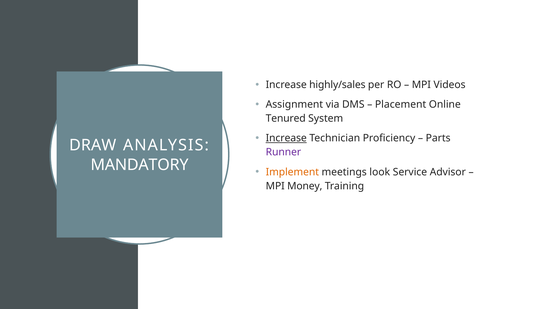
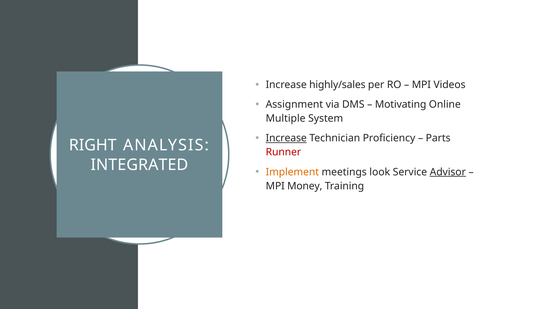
Placement: Placement -> Motivating (401, 104)
Tenured: Tenured -> Multiple (286, 118)
DRAW: DRAW -> RIGHT (93, 145)
Runner colour: purple -> red (283, 152)
MANDATORY: MANDATORY -> INTEGRATED (139, 164)
Advisor underline: none -> present (448, 172)
